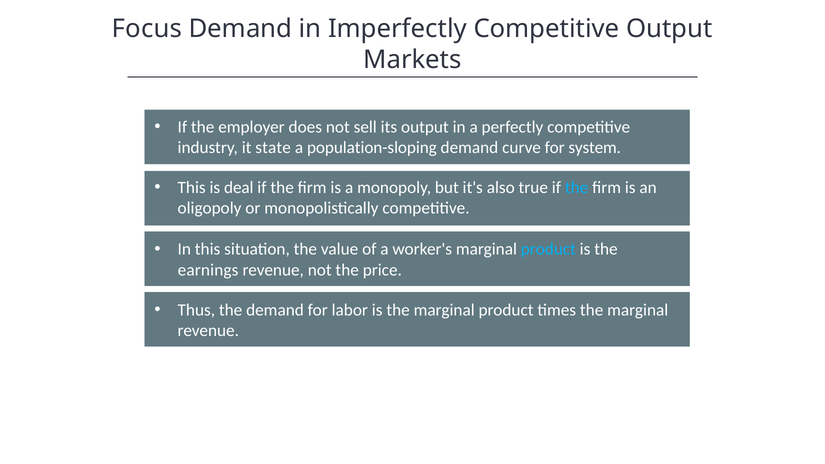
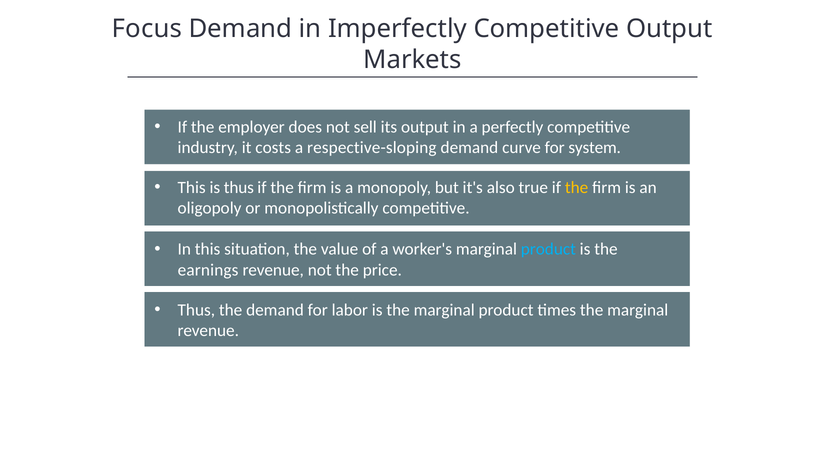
state: state -> costs (273, 148)
population-sloping: population-sloping -> respective-sloping (372, 148)
is deal: deal -> thus (239, 188)
the colour: light blue -> yellow (577, 188)
